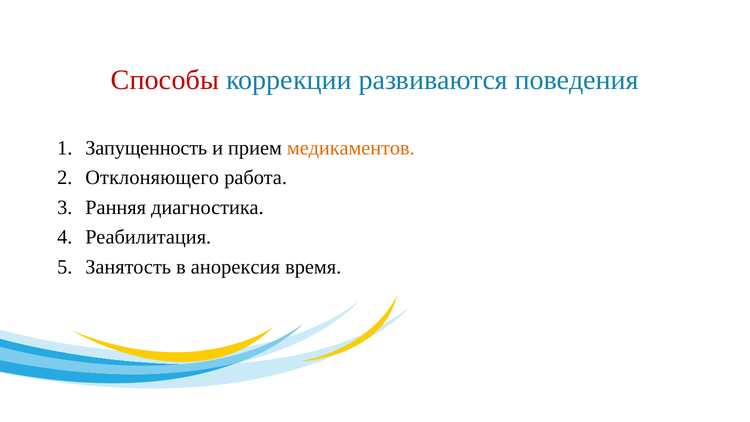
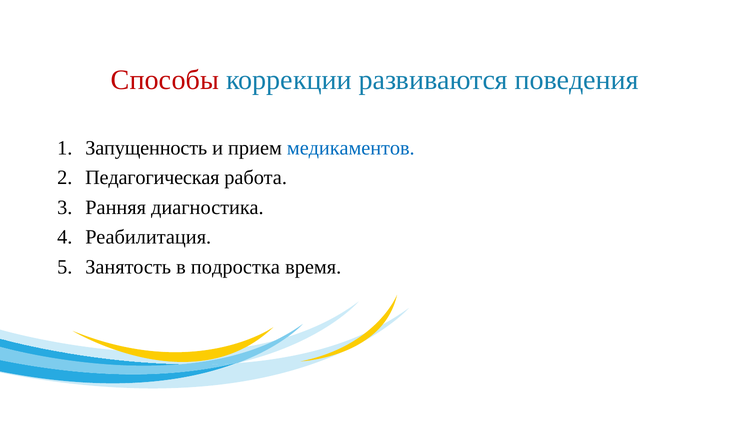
медикаментов colour: orange -> blue (351, 148)
Отклоняющего: Отклоняющего -> Педагогическая (152, 178)
анорексия: анорексия -> подростка (235, 267)
